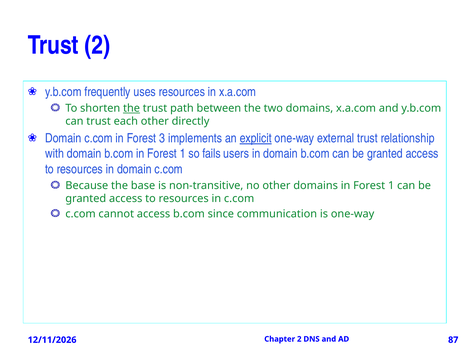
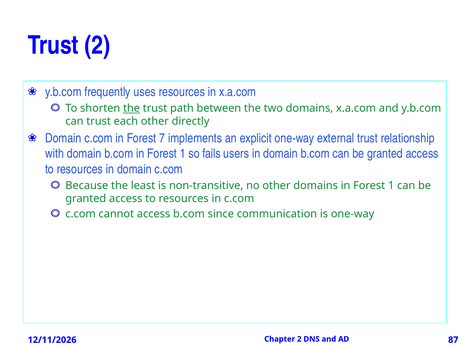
3: 3 -> 7 (162, 138)
explicit underline: present -> none (256, 138)
base: base -> least (143, 186)
